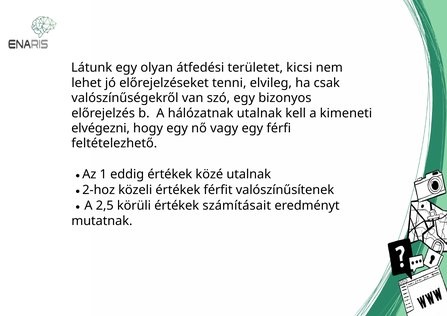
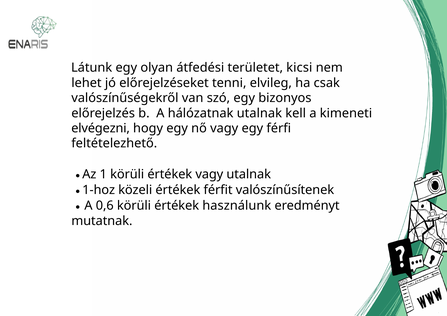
1 eddig: eddig -> körüli (127, 174)
értékek közé: közé -> vagy (209, 174)
2-hoz: 2-hoz -> 1-hoz (99, 190)
2,5: 2,5 -> 0,6 (105, 206)
számításait: számításait -> használunk (237, 206)
